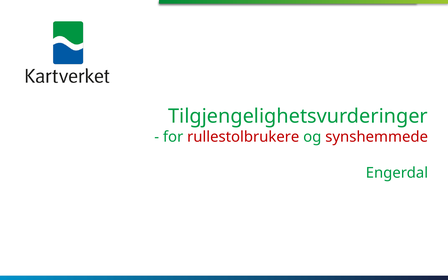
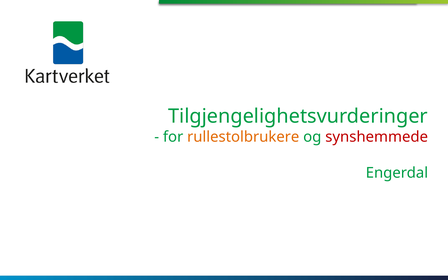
rullestolbrukere colour: red -> orange (243, 137)
